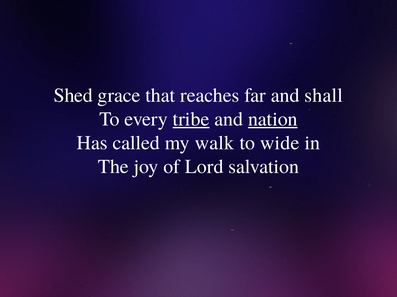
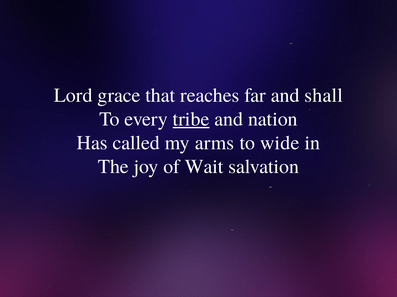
Shed: Shed -> Lord (73, 96)
nation underline: present -> none (273, 119)
walk: walk -> arms (215, 143)
Lord: Lord -> Wait (204, 167)
